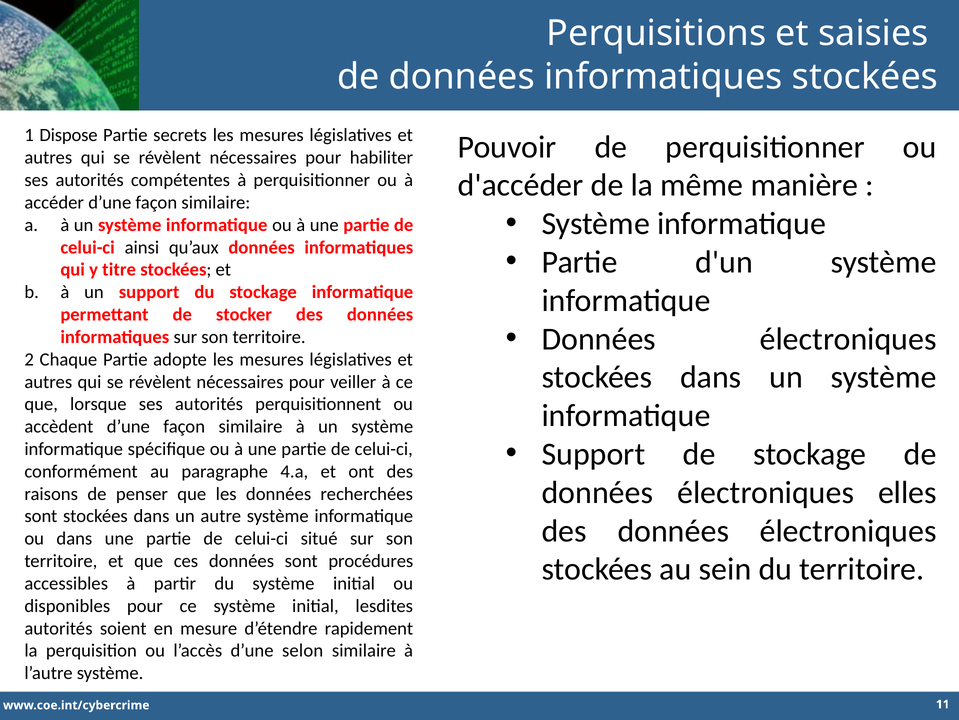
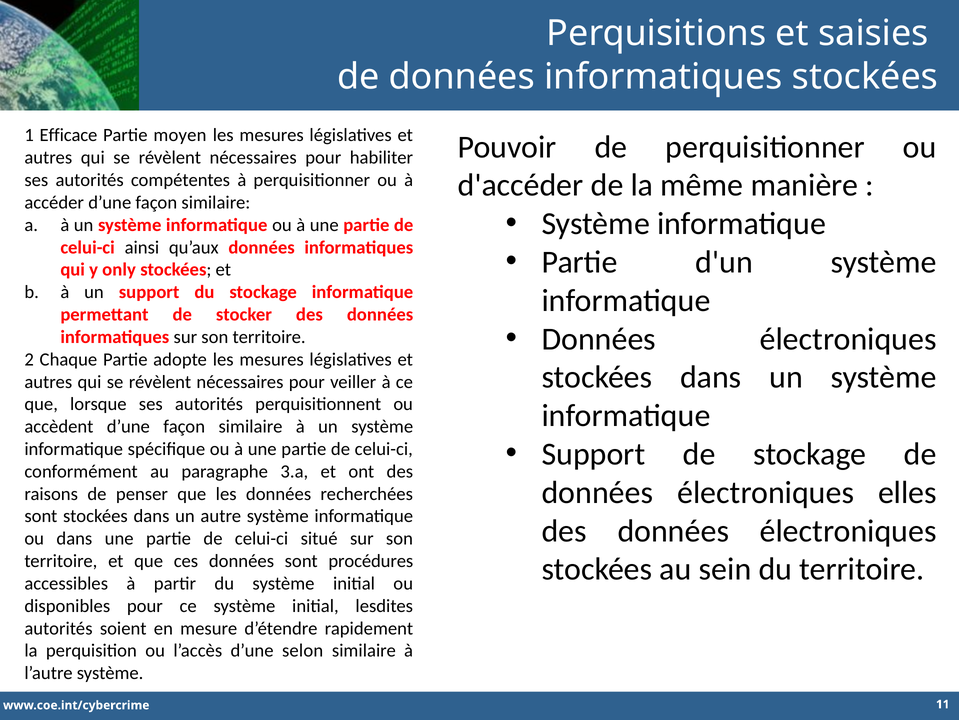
Dispose: Dispose -> Efficace (68, 135)
secrets: secrets -> moyen (180, 135)
titre: titre -> only (119, 270)
4.a: 4.a -> 3.a (294, 471)
